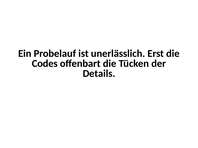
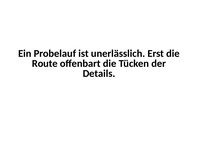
Codes: Codes -> Route (45, 64)
